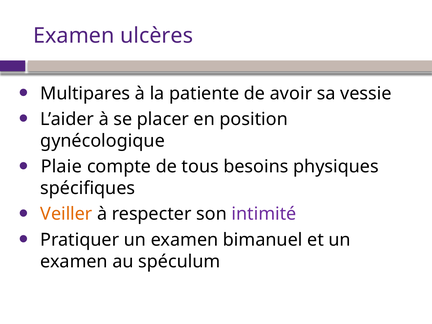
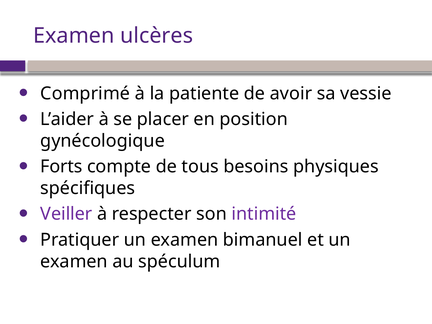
Multipares: Multipares -> Comprimé (85, 93)
Plaie: Plaie -> Forts (61, 167)
Veiller colour: orange -> purple (66, 214)
